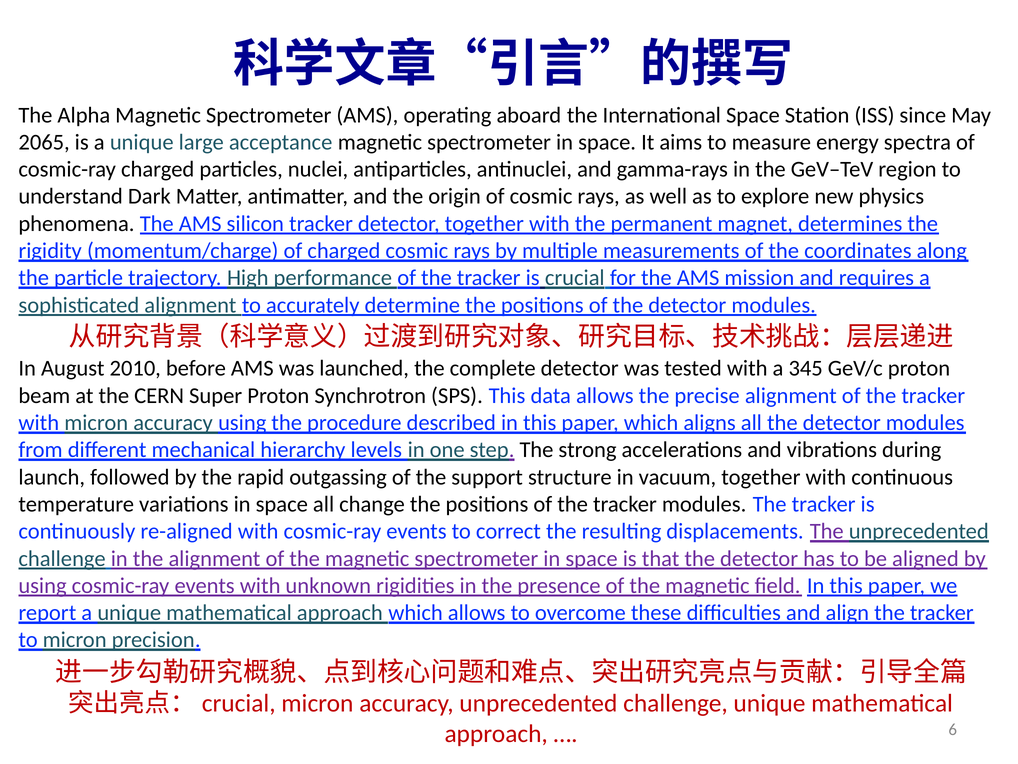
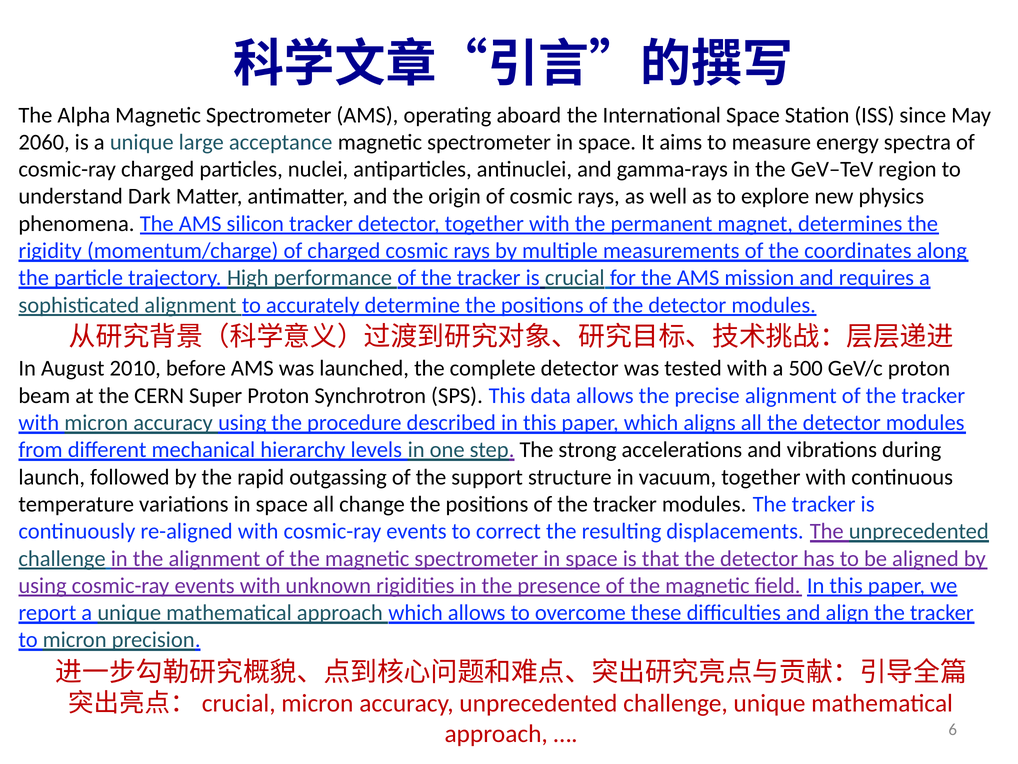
2065: 2065 -> 2060 (44, 142)
345: 345 -> 500 (806, 368)
